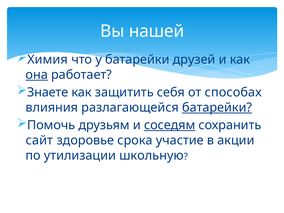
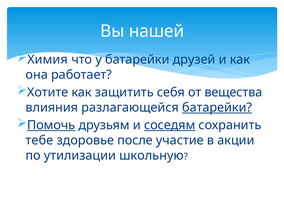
она underline: present -> none (37, 75)
Знаете: Знаете -> Хотите (48, 92)
способах: способах -> вещества (233, 92)
Помочь underline: none -> present (51, 125)
сайт: сайт -> тебе (39, 140)
срока: срока -> после (135, 140)
